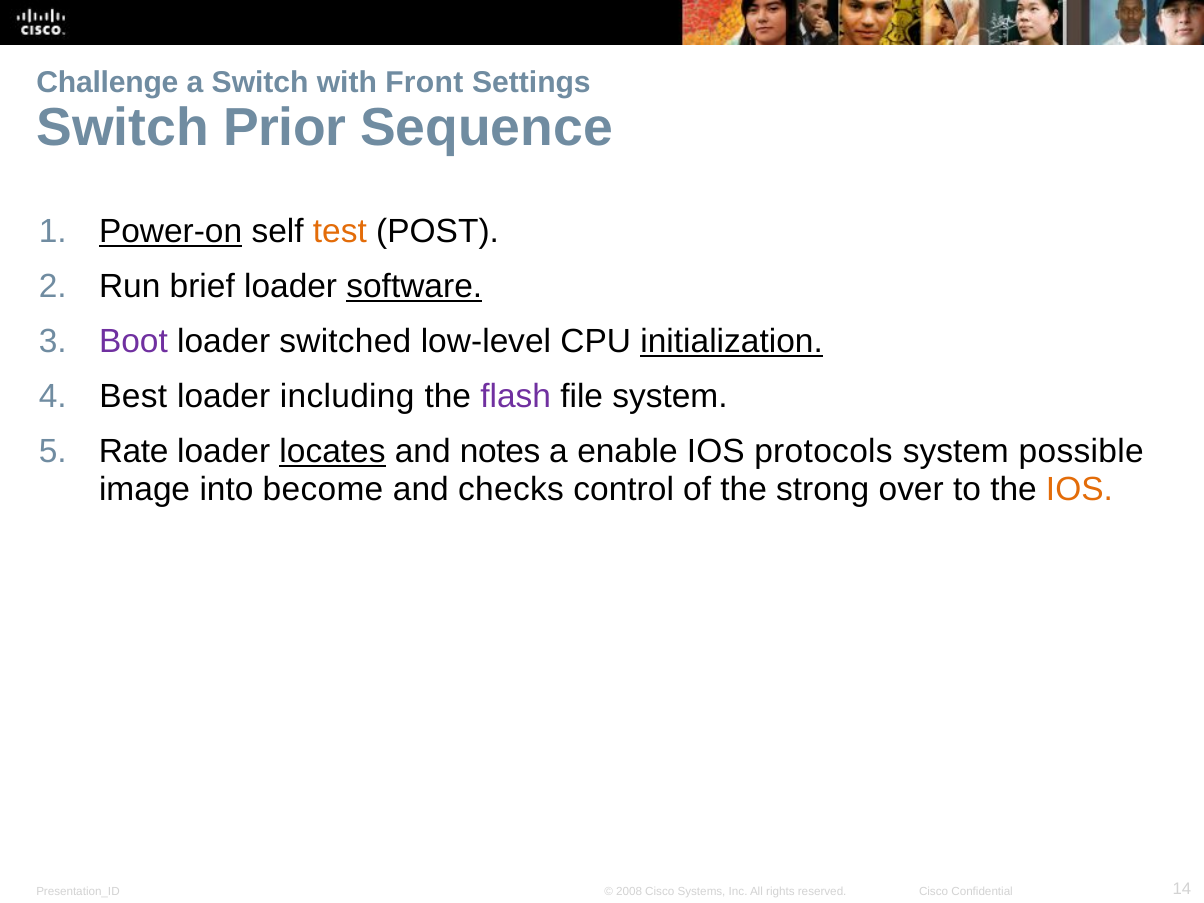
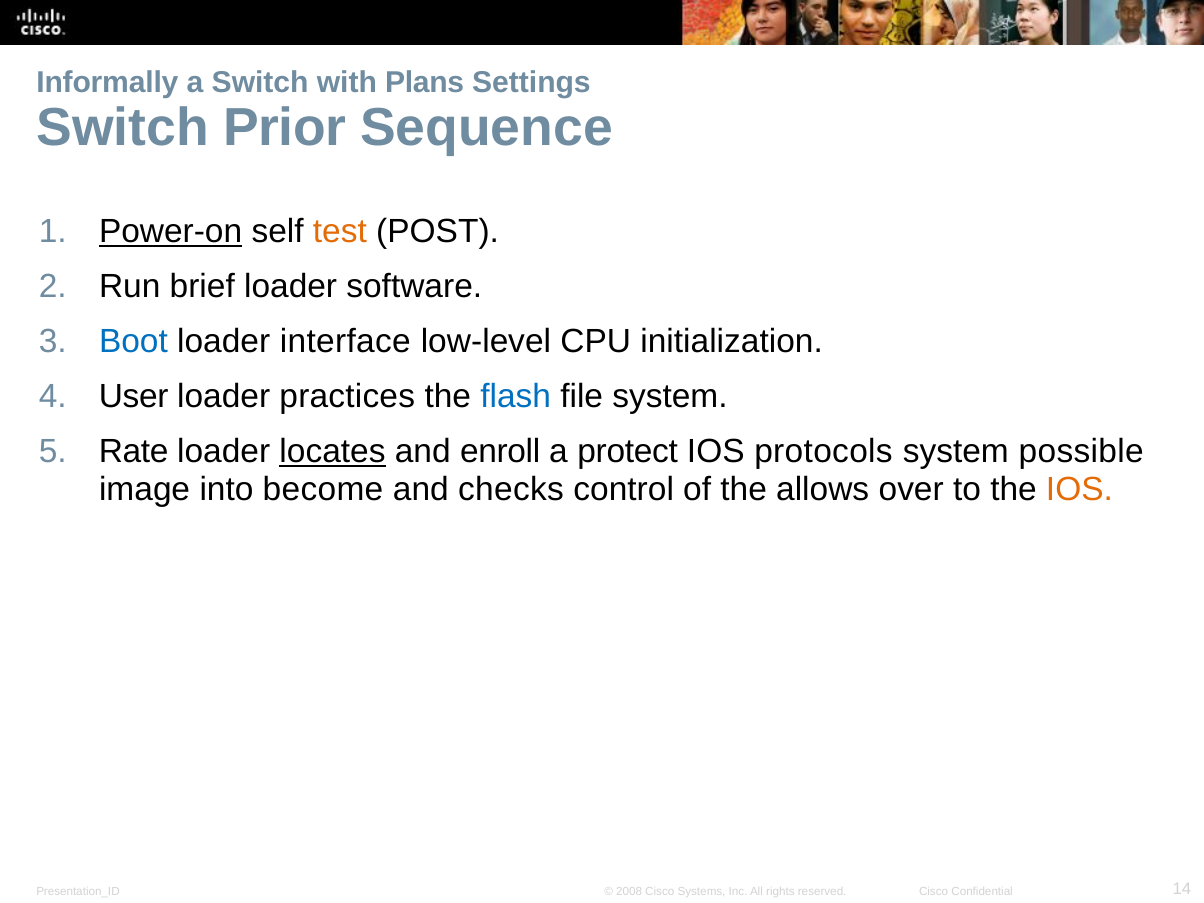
Challenge: Challenge -> Informally (107, 83)
Front: Front -> Plans (425, 83)
software underline: present -> none (414, 286)
Boot colour: purple -> blue (133, 341)
switched: switched -> interface (345, 341)
initialization underline: present -> none (732, 341)
Best: Best -> User (134, 396)
including: including -> practices (347, 396)
flash colour: purple -> blue (516, 396)
notes: notes -> enroll (500, 451)
enable: enable -> protect (628, 451)
strong: strong -> allows (823, 489)
